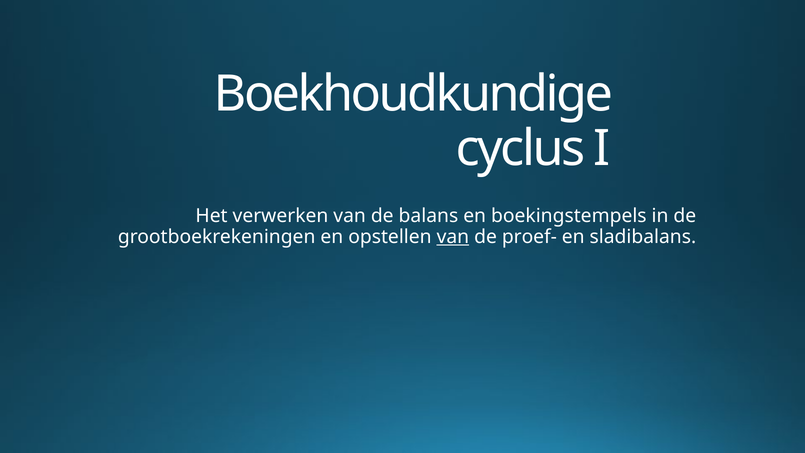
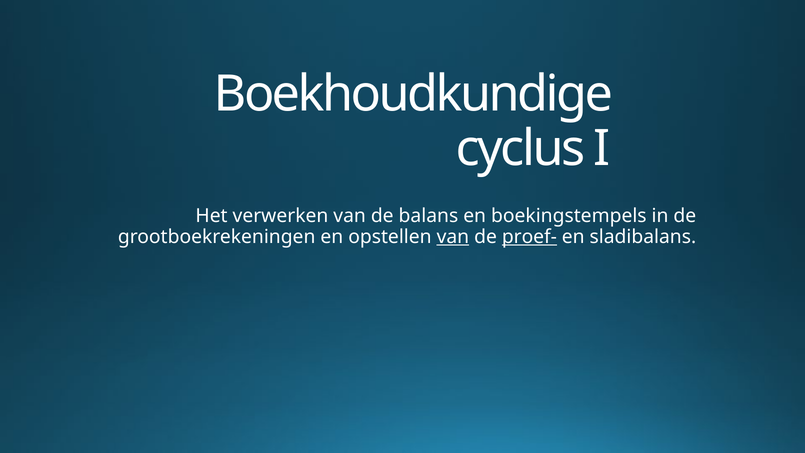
proef- underline: none -> present (529, 237)
